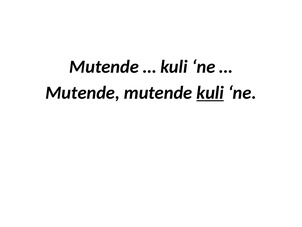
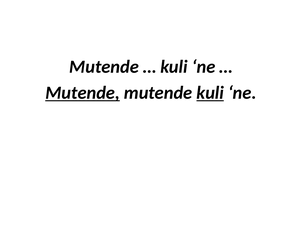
Mutende underline: none -> present (83, 93)
